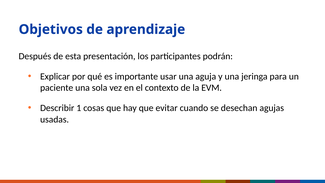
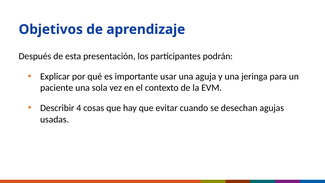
1: 1 -> 4 (79, 108)
